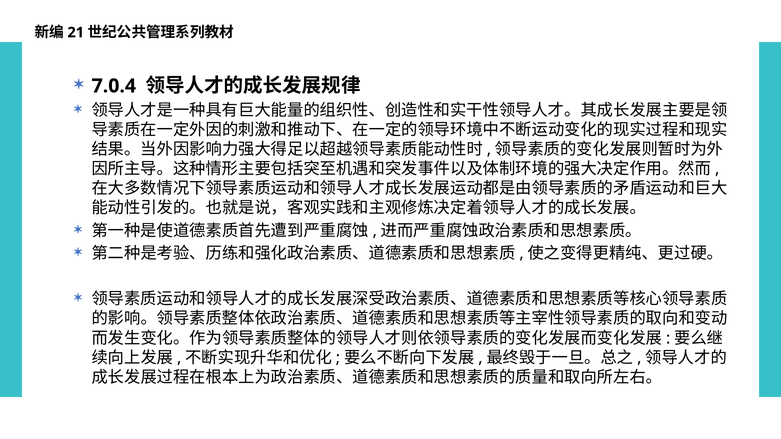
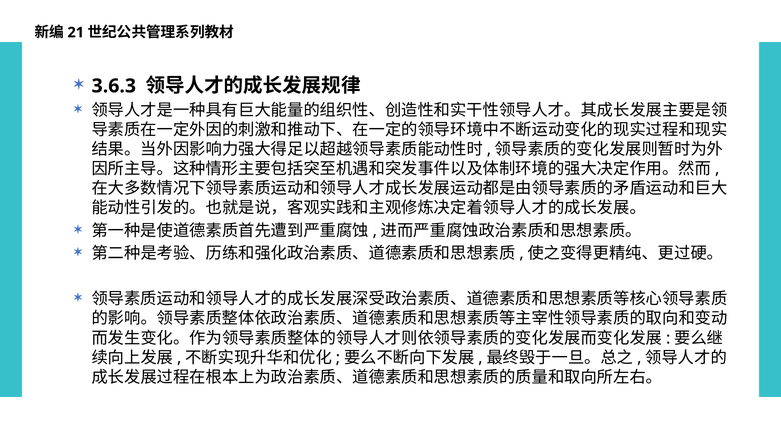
7.0.4: 7.0.4 -> 3.6.3 (114, 86)
